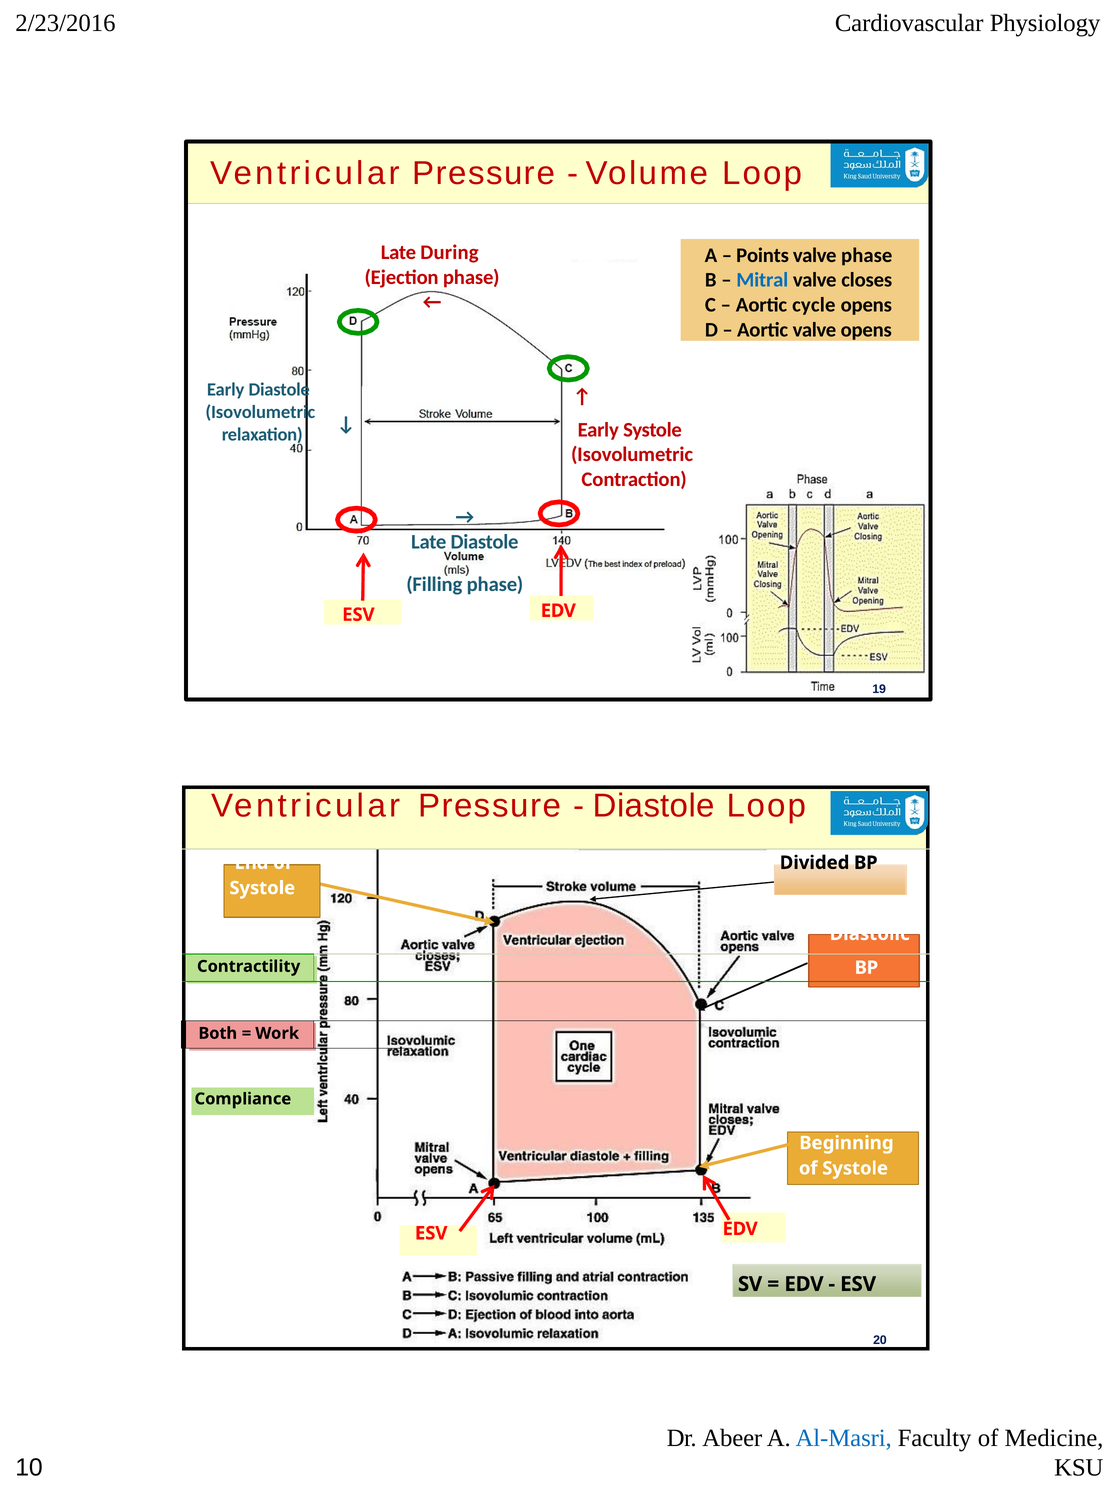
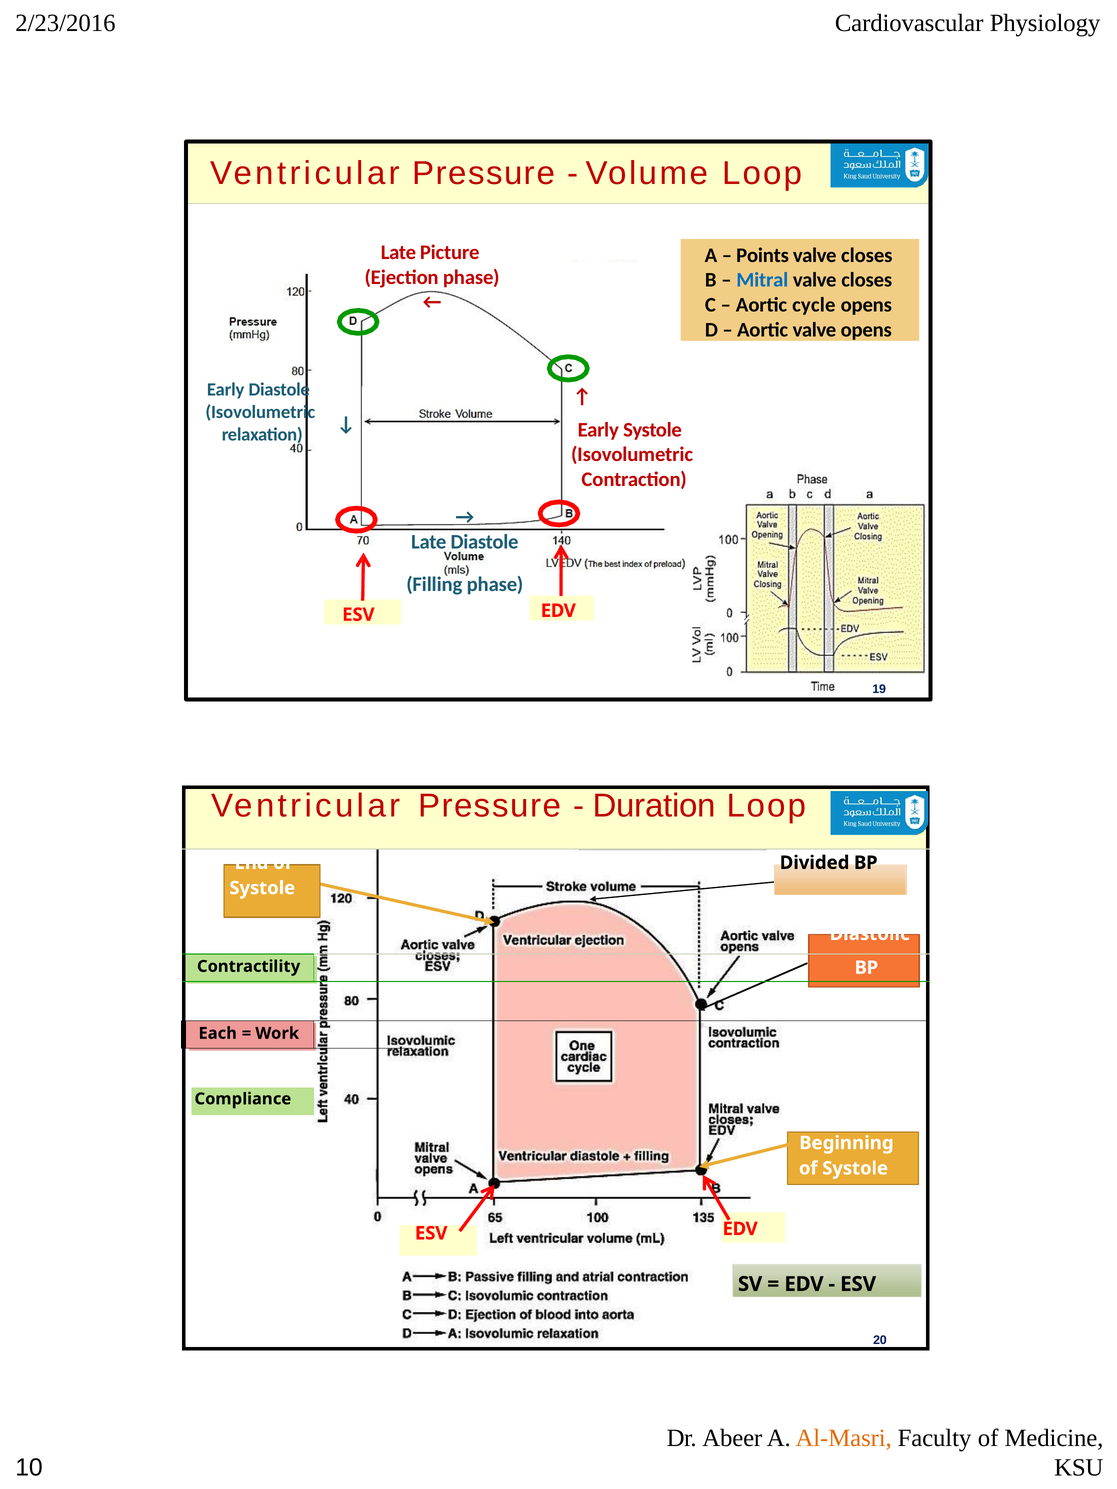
During: During -> Picture (450, 252)
phase: phase -> closes (867, 255)
Diastole: Diastole -> Duration (654, 806)
Both: Both -> Each (218, 1034)
Al-Masri colour: blue -> orange (844, 1438)
